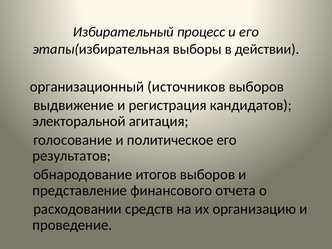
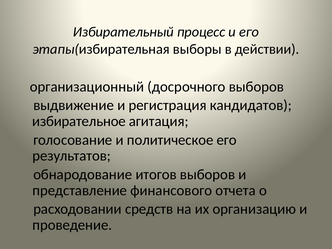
источников: источников -> досрочного (186, 87)
электоральной: электоральной -> избирательное (79, 121)
